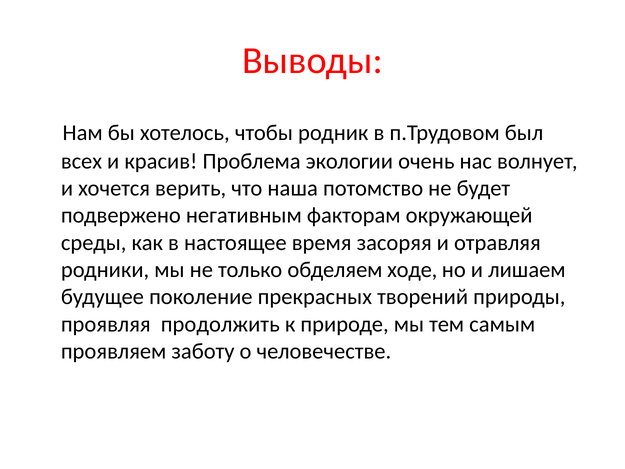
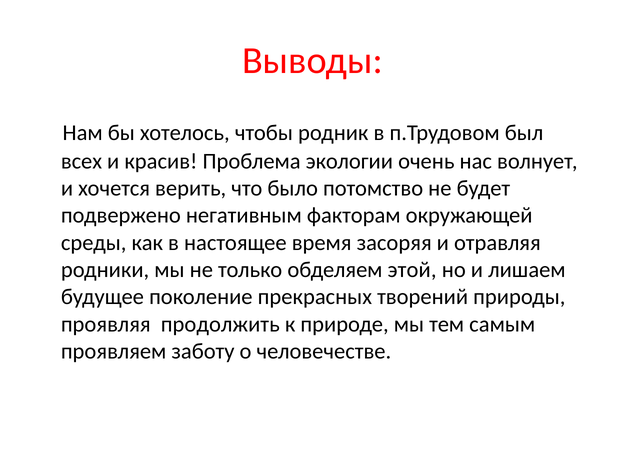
наша: наша -> было (293, 188)
ходе: ходе -> этой (412, 270)
